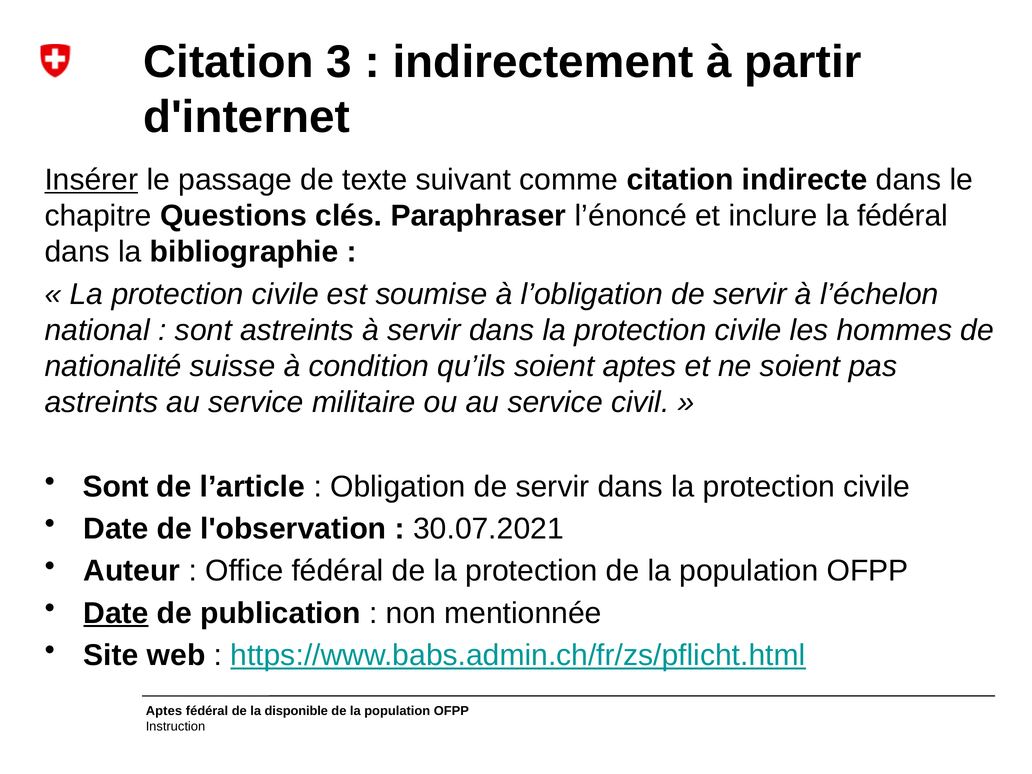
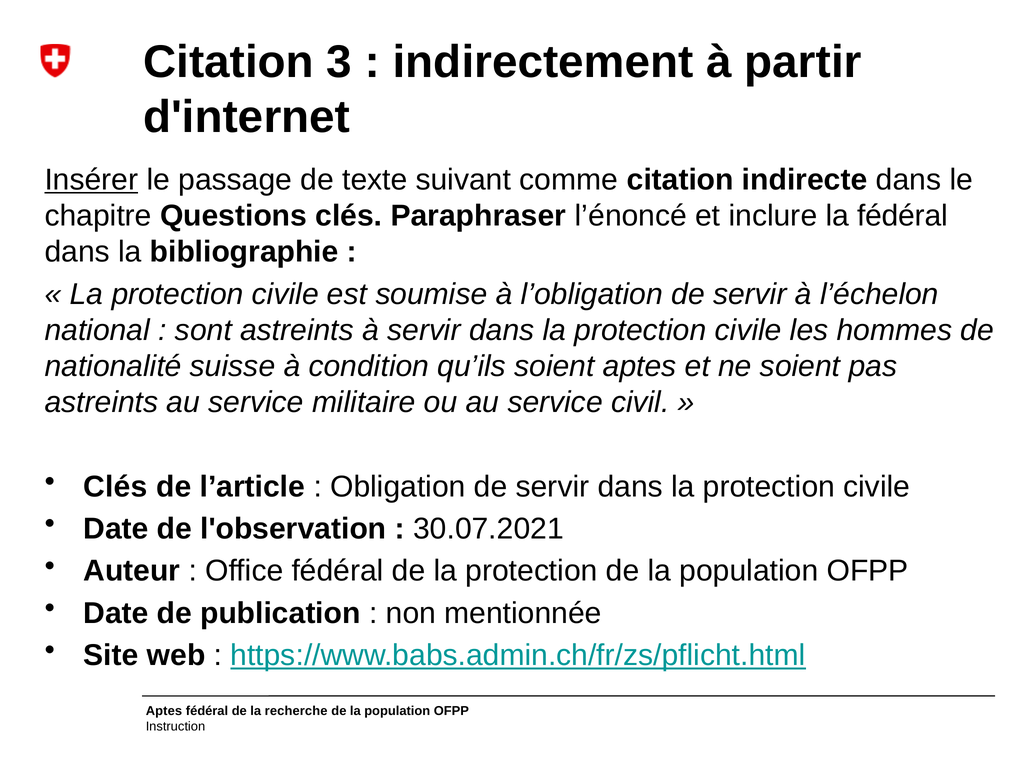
Sont: Sont -> Clés (116, 487)
Date underline: present -> none (116, 613)
disponible: disponible -> recherche (296, 711)
